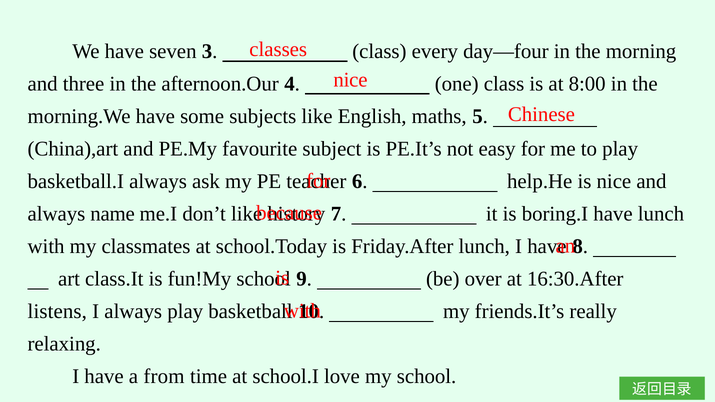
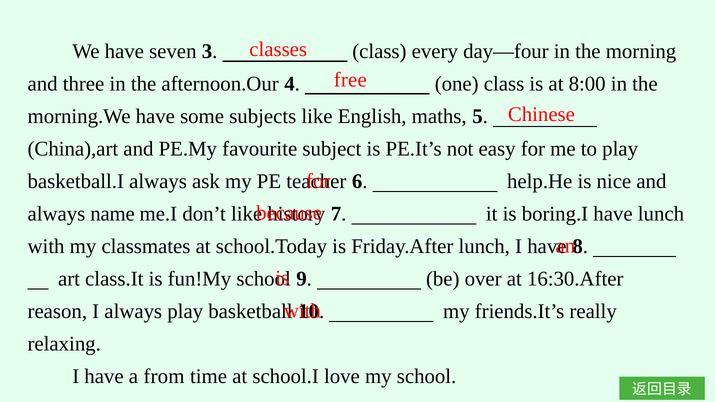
nice: nice -> free (350, 80)
listens: listens -> reason (57, 312)
